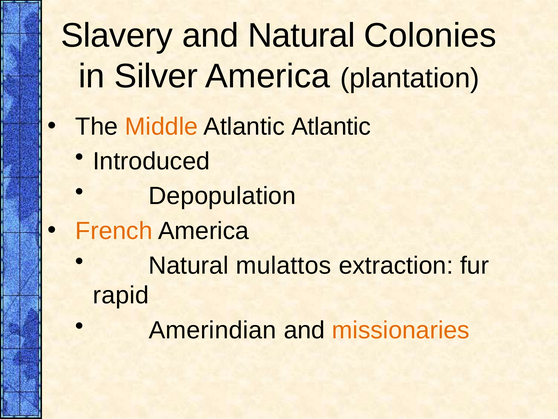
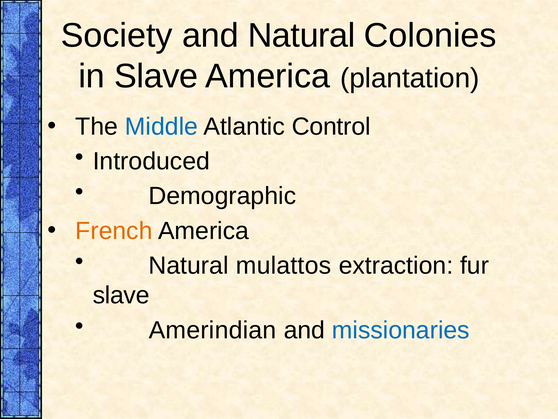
Slavery: Slavery -> Society (117, 35)
in Silver: Silver -> Slave (156, 76)
Middle colour: orange -> blue (161, 126)
Atlantic Atlantic: Atlantic -> Control (331, 126)
Depopulation: Depopulation -> Demographic (222, 196)
rapid: rapid -> slave (121, 295)
missionaries colour: orange -> blue (401, 330)
